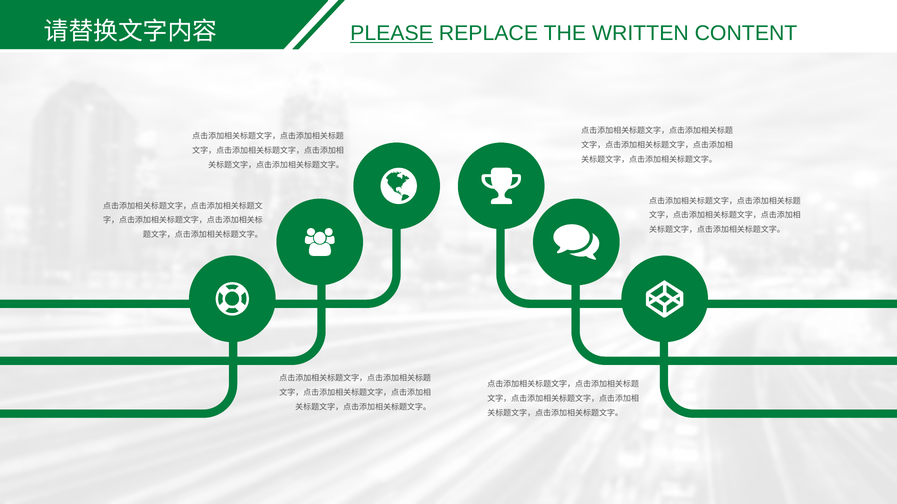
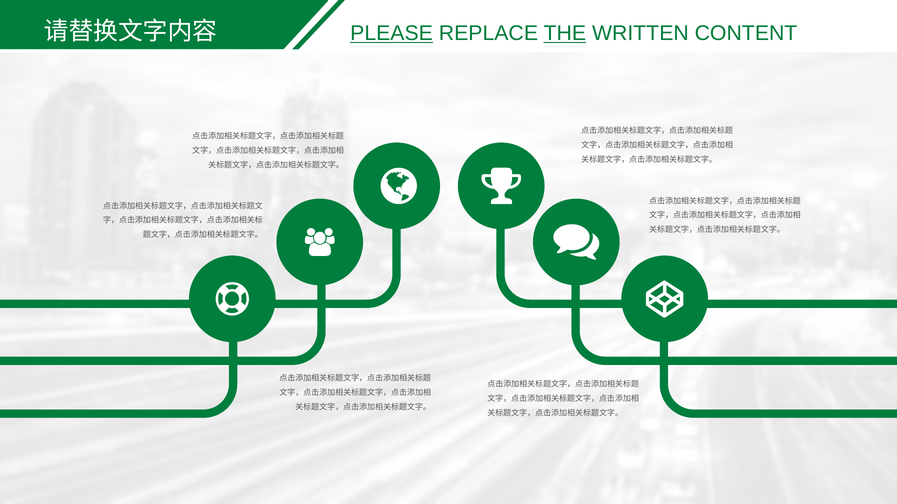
THE underline: none -> present (565, 33)
